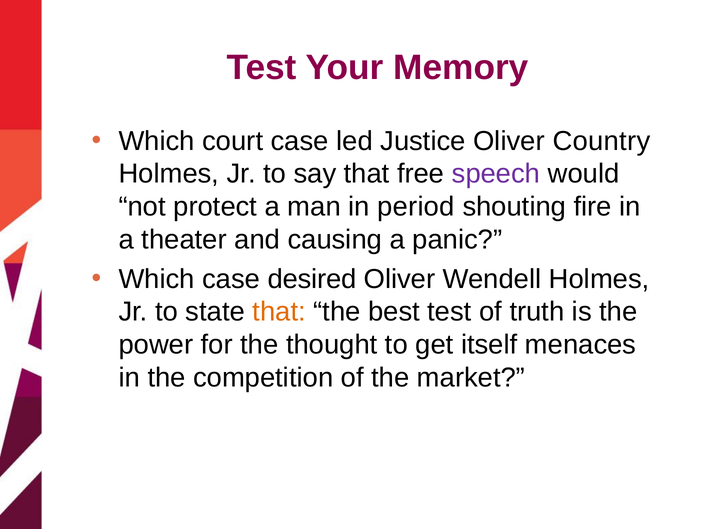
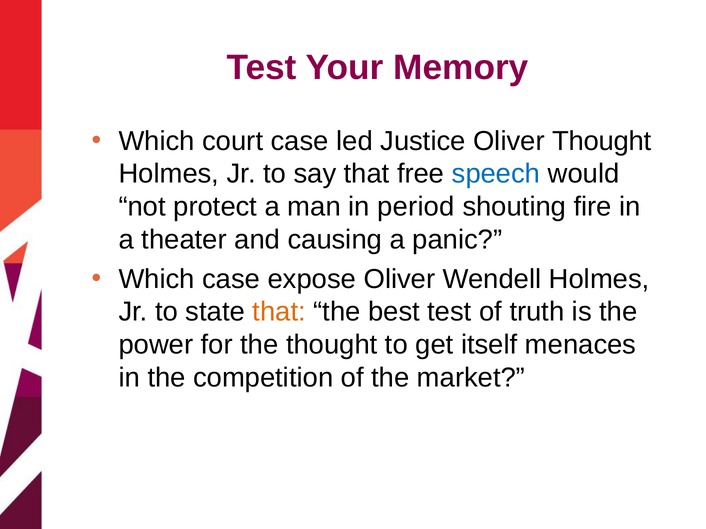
Oliver Country: Country -> Thought (602, 141)
speech colour: purple -> blue (496, 174)
desired: desired -> expose (312, 279)
